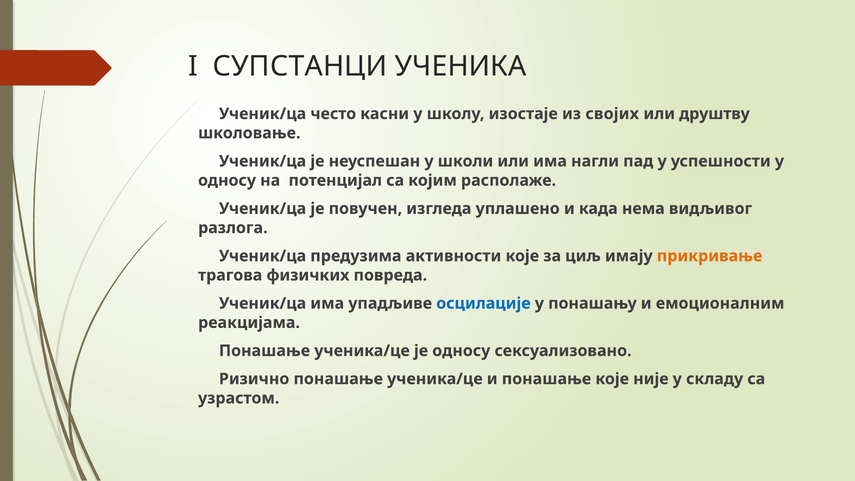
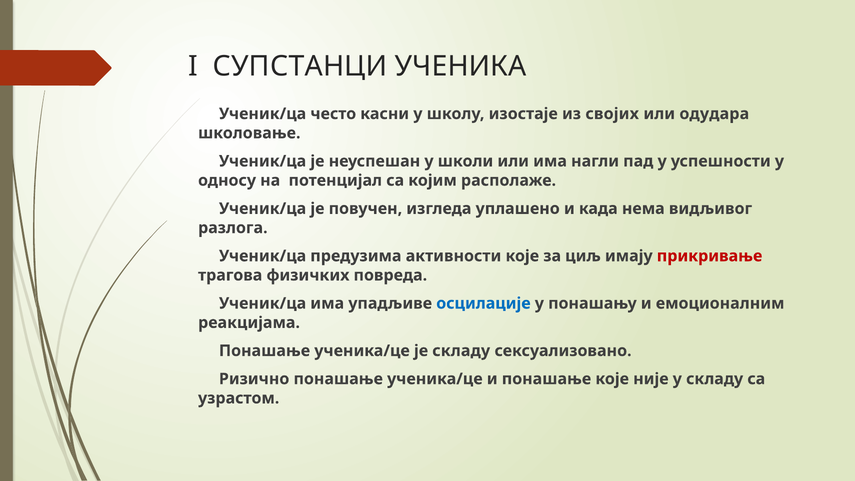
друштву: друштву -> одудара (714, 114)
прикривање colour: orange -> red (710, 256)
је односу: односу -> складу (461, 351)
